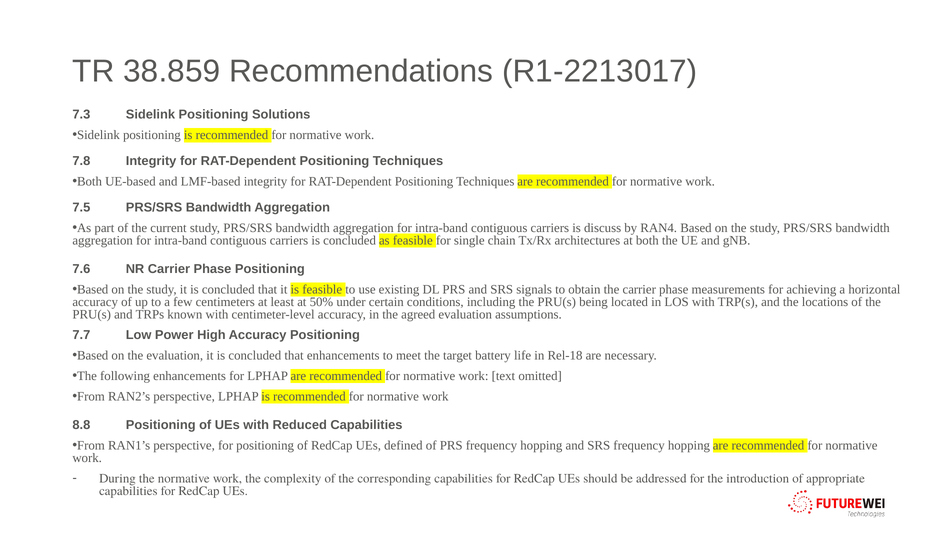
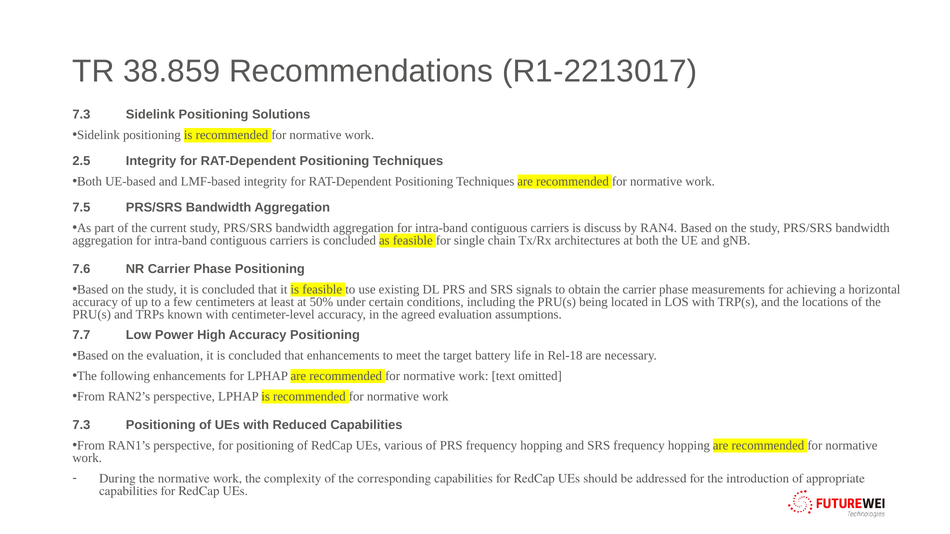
7.8: 7.8 -> 2.5 (81, 161)
8.8: 8.8 -> 7.3 (81, 425)
defined: defined -> various (403, 446)
